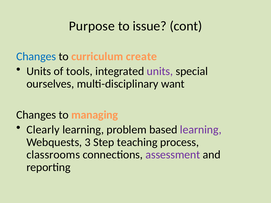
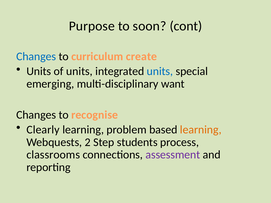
issue: issue -> soon (150, 26)
of tools: tools -> units (79, 71)
units colour: purple -> blue (160, 71)
ourselves: ourselves -> emerging (50, 84)
managing: managing -> recognise (95, 115)
learning colour: purple -> orange (201, 130)
3: 3 -> 2 (88, 142)
teaching: teaching -> students (137, 142)
